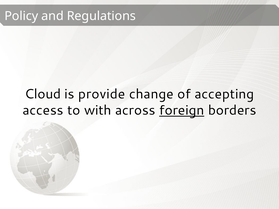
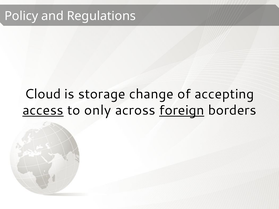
provide: provide -> storage (102, 94)
access underline: none -> present (43, 110)
with: with -> only (98, 110)
